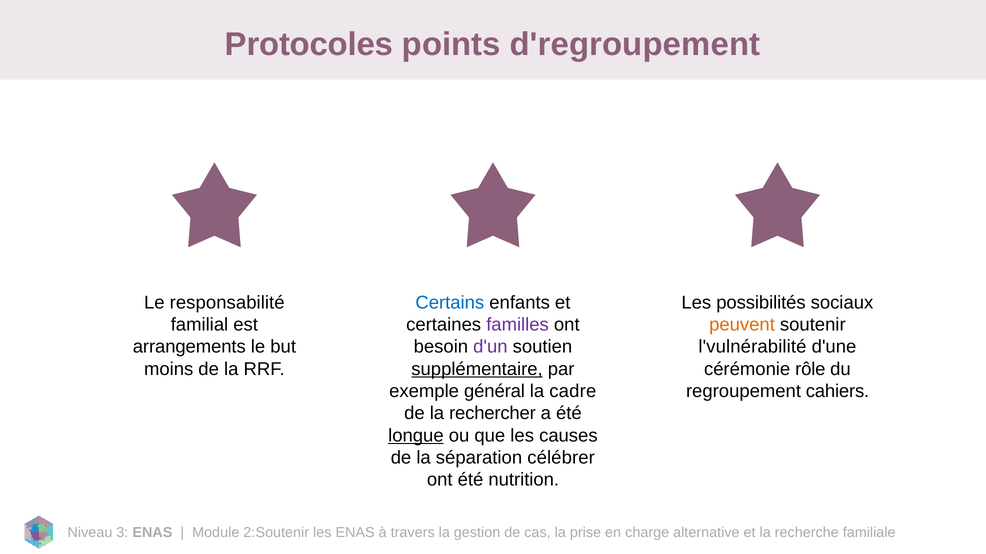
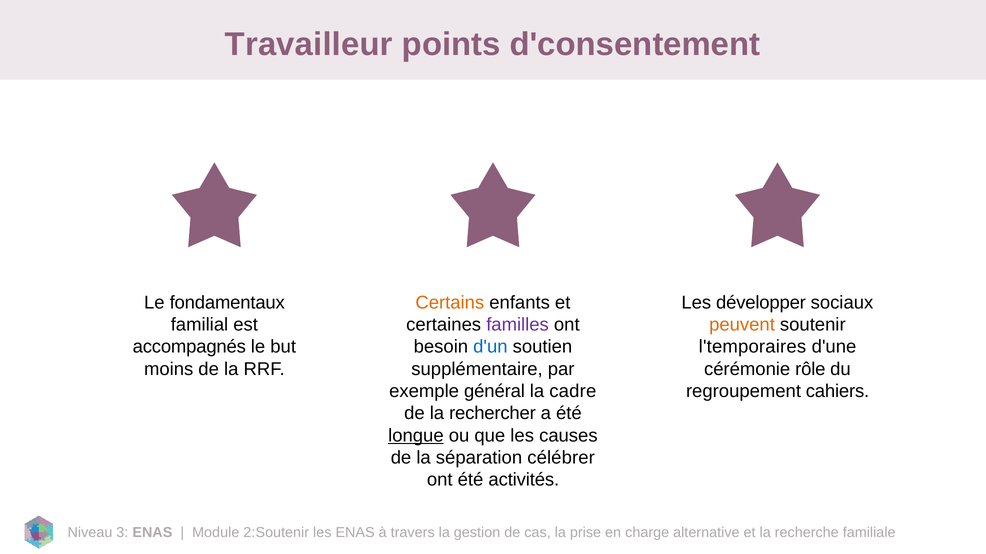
Protocoles: Protocoles -> Travailleur (309, 45)
d'regroupement: d'regroupement -> d'consentement (635, 45)
responsabilité: responsabilité -> fondamentaux (227, 303)
Certains colour: blue -> orange (450, 303)
possibilités: possibilités -> développer (761, 303)
arrangements: arrangements -> accompagnés (189, 347)
d'un colour: purple -> blue (490, 347)
l'vulnérabilité: l'vulnérabilité -> l'temporaires (752, 347)
supplémentaire underline: present -> none (477, 369)
nutrition: nutrition -> activités (524, 480)
